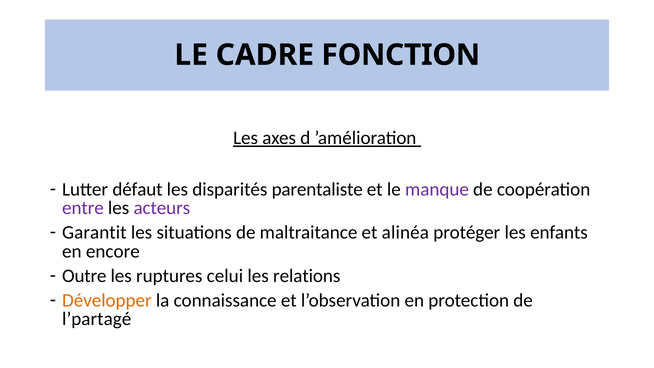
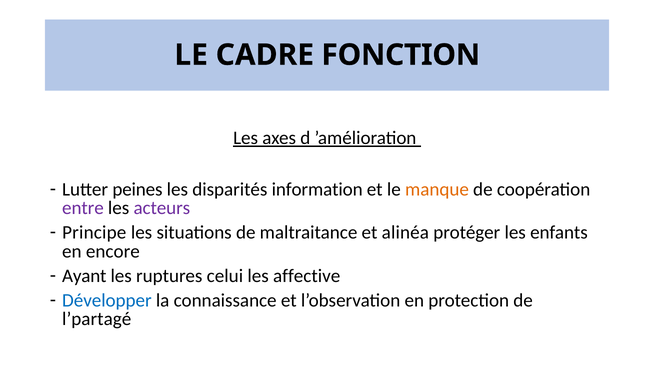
défaut: défaut -> peines (137, 189)
parentaliste: parentaliste -> information (317, 189)
manque colour: purple -> orange (437, 189)
Garantit: Garantit -> Principe (94, 233)
Outre: Outre -> Ayant (84, 276)
relations: relations -> affective (307, 276)
Développer colour: orange -> blue (107, 301)
